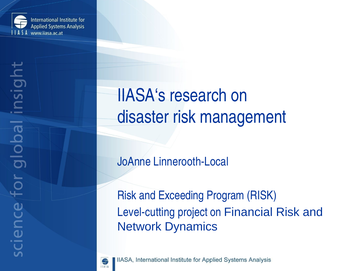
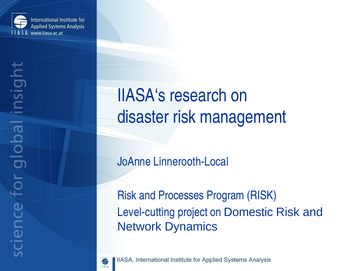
Exceeding: Exceeding -> Processes (181, 195)
Financial: Financial -> Domestic (248, 212)
